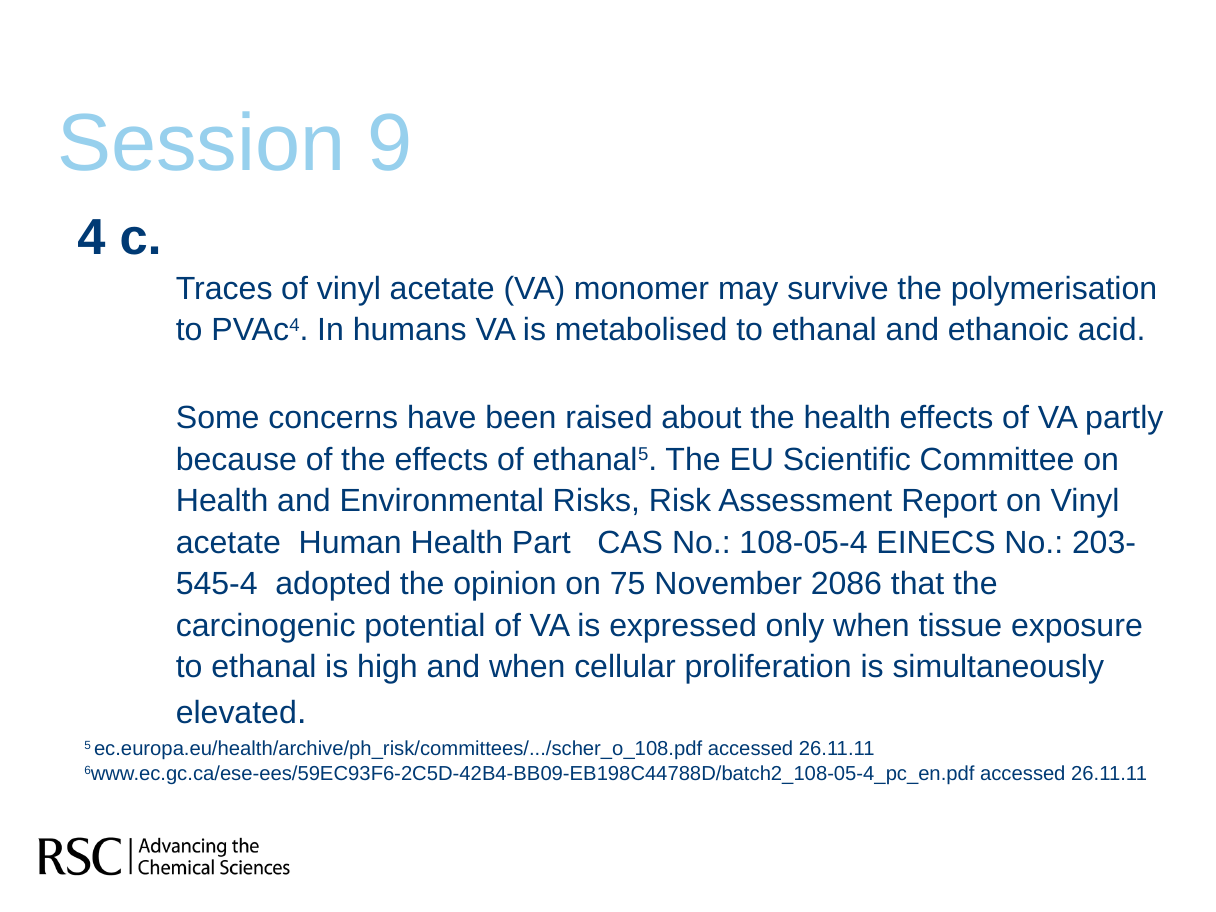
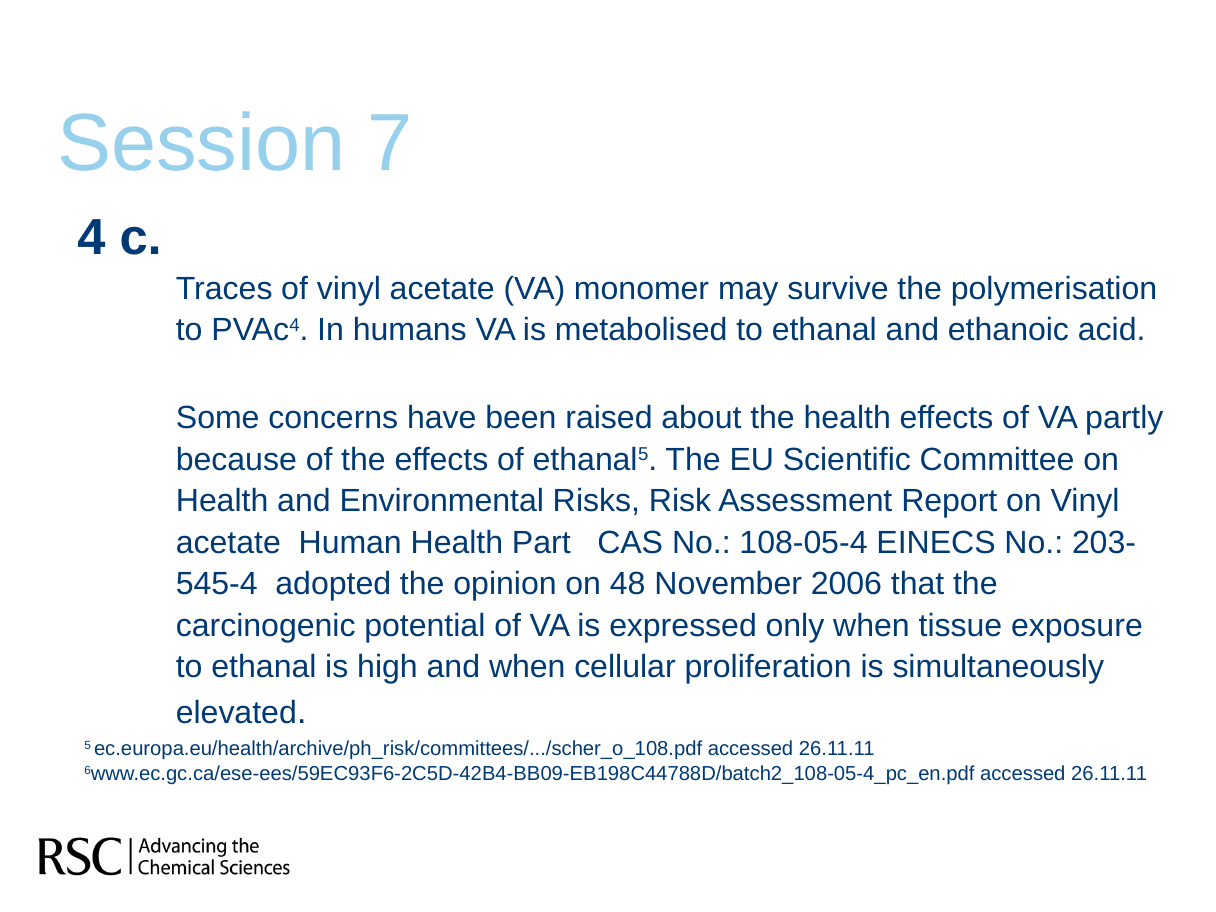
9: 9 -> 7 (390, 143)
75: 75 -> 48 (628, 584)
2086: 2086 -> 2006 (846, 584)
